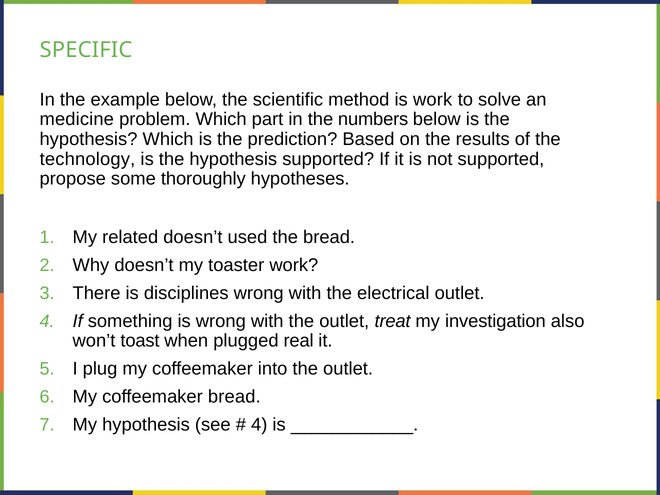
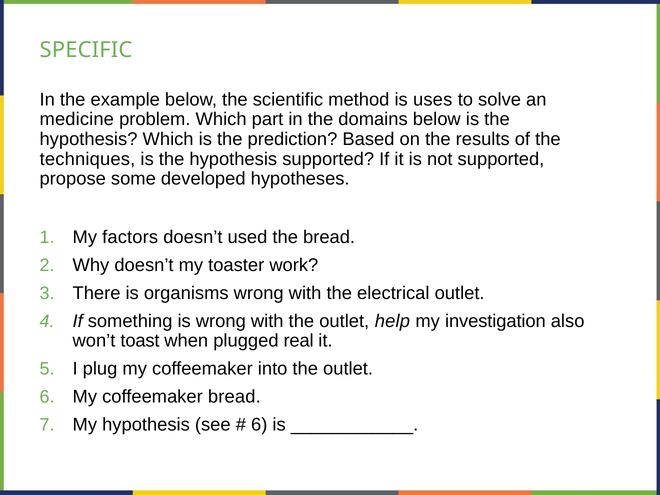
is work: work -> uses (433, 100)
numbers: numbers -> domains (373, 119)
technology: technology -> techniques (87, 159)
thoroughly: thoroughly -> developed (203, 179)
related: related -> factors (130, 237)
disciplines: disciplines -> organisms (186, 293)
treat: treat -> help (392, 321)
4: 4 -> 6 (259, 425)
